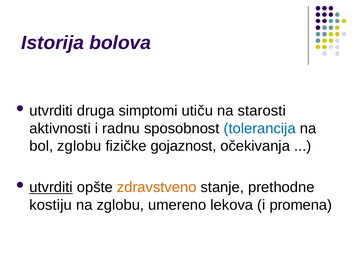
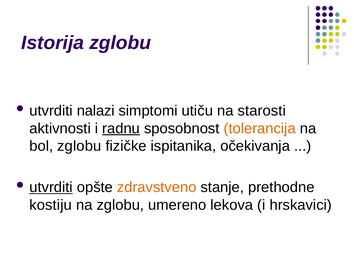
Istorija bolova: bolova -> zglobu (120, 43)
druga: druga -> nalazi (96, 111)
radnu underline: none -> present (121, 129)
tolerancija colour: blue -> orange (260, 129)
gojaznost: gojaznost -> ispitanika (183, 146)
promena: promena -> hrskavici (301, 205)
